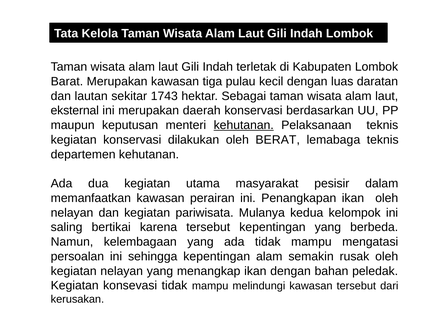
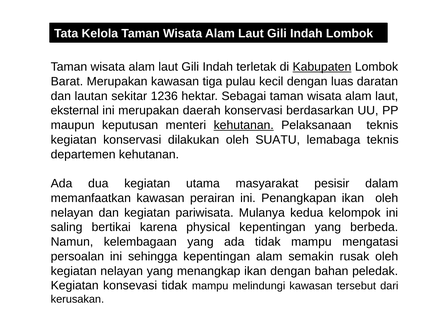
Kabupaten underline: none -> present (322, 67)
1743: 1743 -> 1236 (164, 96)
BERAT: BERAT -> SUATU (278, 140)
karena tersebut: tersebut -> physical (208, 227)
